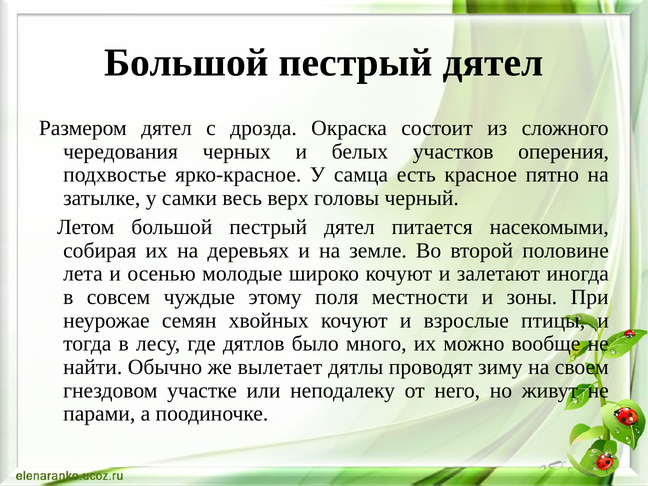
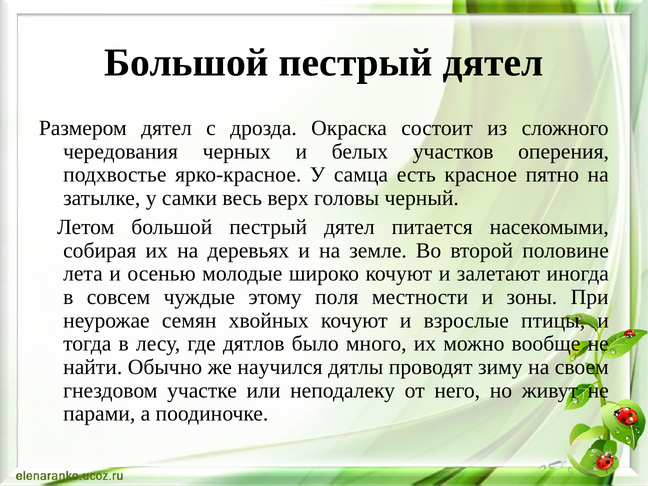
вылетает: вылетает -> научился (280, 367)
